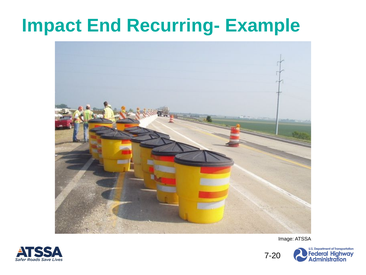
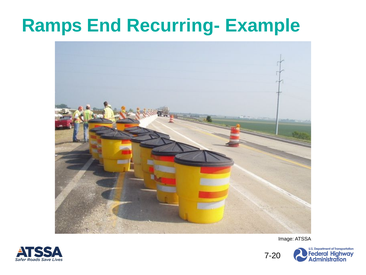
Impact: Impact -> Ramps (52, 26)
